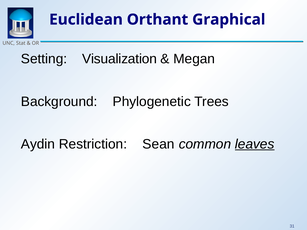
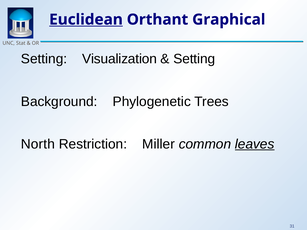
Euclidean underline: none -> present (86, 20)
Megan: Megan -> Setting (194, 59)
Aydin: Aydin -> North (38, 144)
Sean: Sean -> Miller (159, 144)
